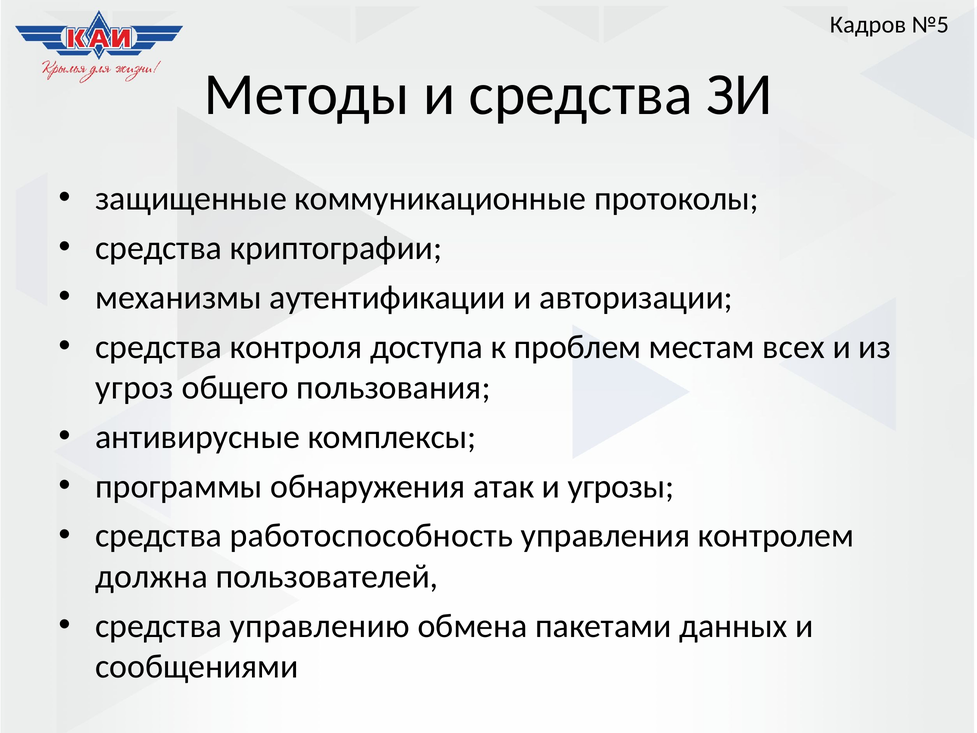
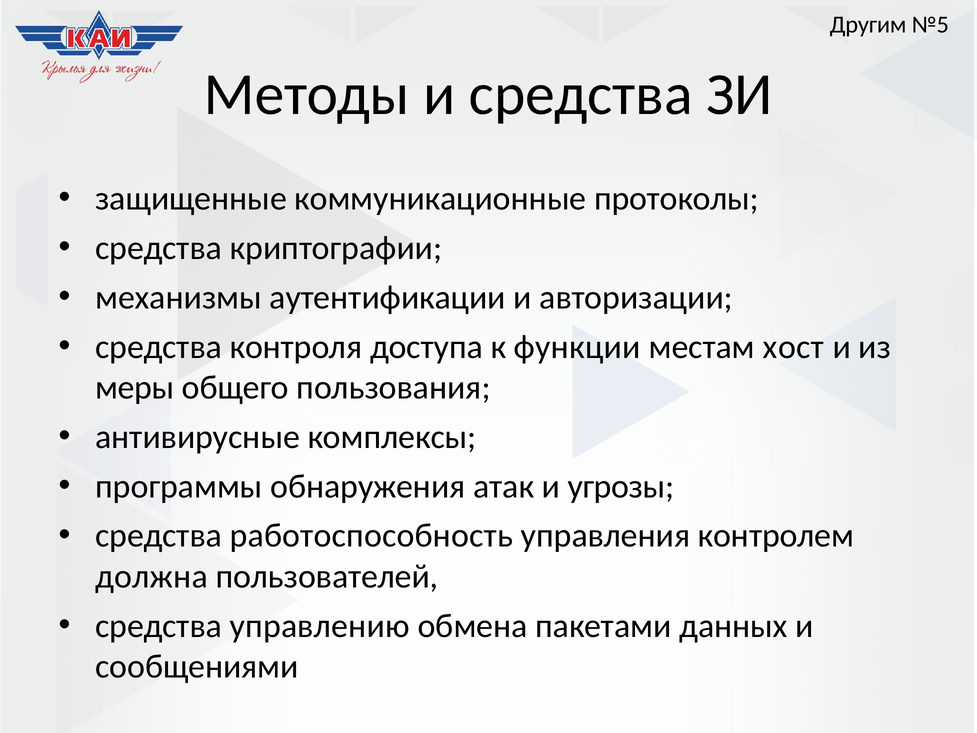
Кадров: Кадров -> Другим (868, 25)
проблем: проблем -> функции (577, 347)
всех: всех -> хост (794, 347)
угроз: угроз -> меры (135, 387)
